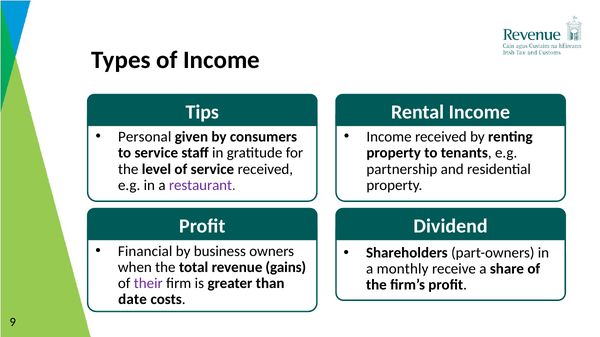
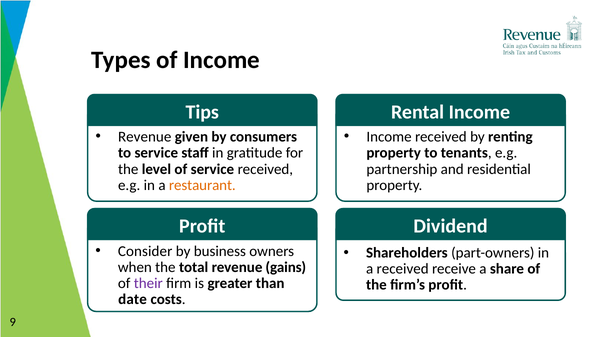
Personal: Personal -> Revenue (145, 137)
restaurant colour: purple -> orange (202, 186)
Financial: Financial -> Consider (145, 252)
a monthly: monthly -> received (403, 269)
